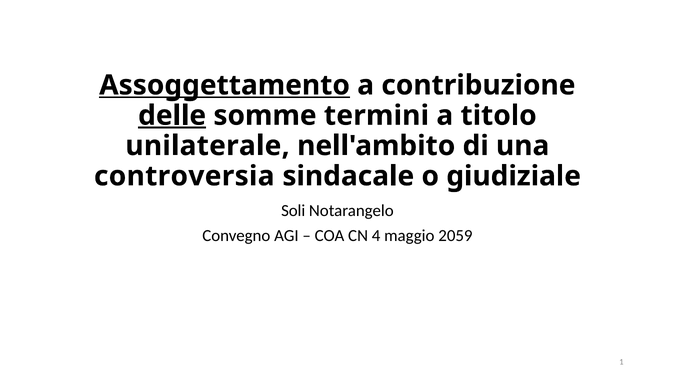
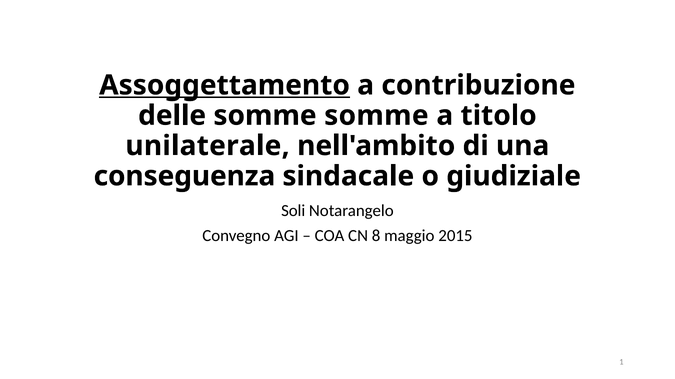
delle underline: present -> none (172, 116)
somme termini: termini -> somme (376, 116)
controversia: controversia -> conseguenza (184, 176)
4: 4 -> 8 (376, 236)
2059: 2059 -> 2015 (455, 236)
